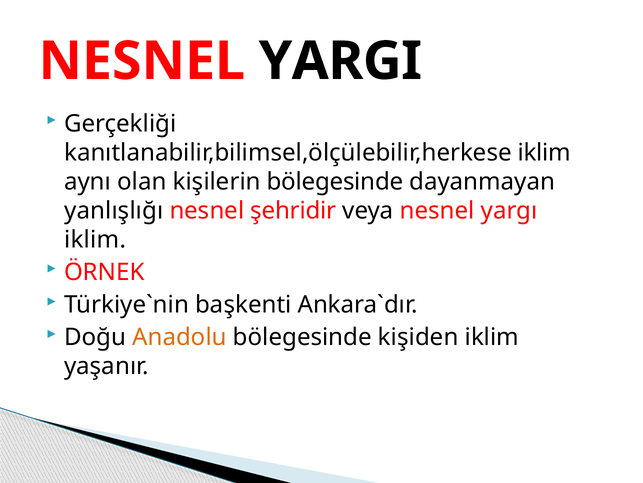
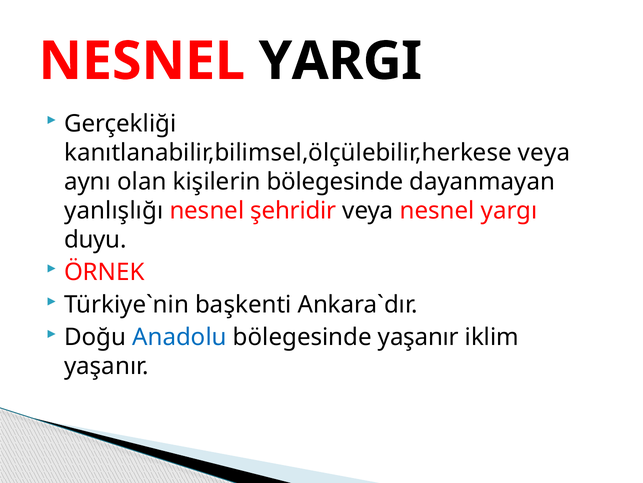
kanıtlanabilir,bilimsel,ölçülebilir,herkese iklim: iklim -> veya (544, 152)
iklim: iklim -> duyu (95, 239)
Anadolu colour: orange -> blue (180, 337)
bölegesinde kişiden: kişiden -> yaşanır (418, 337)
